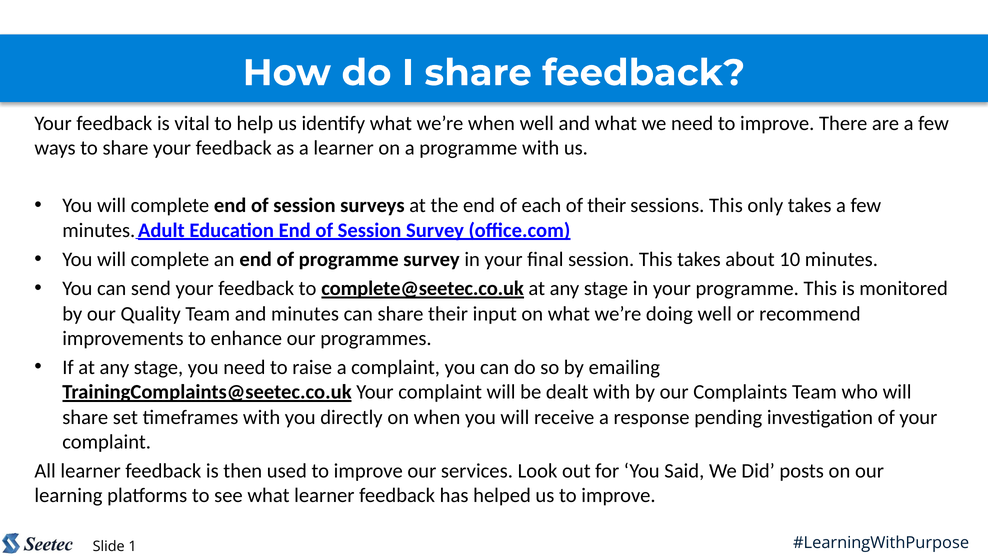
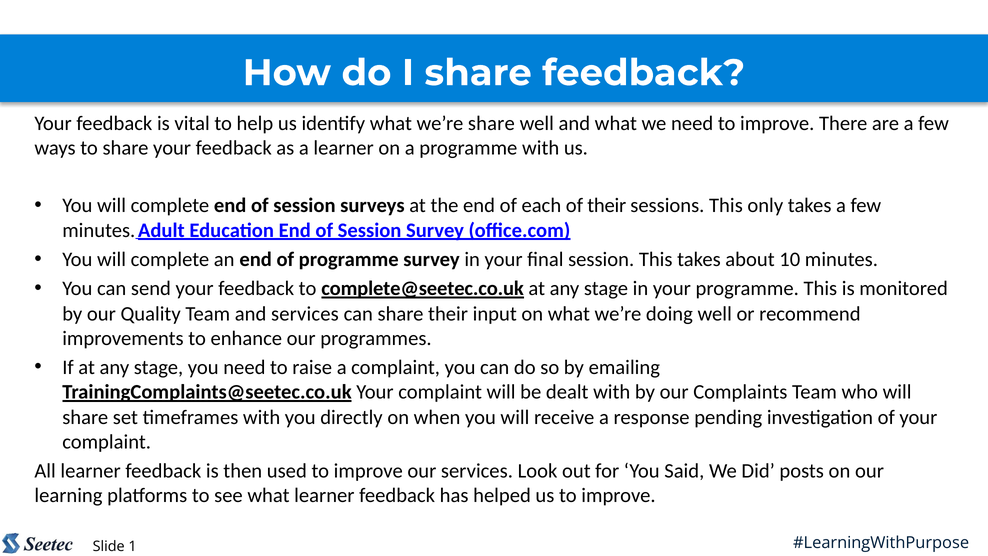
we’re when: when -> share (491, 123)
and minutes: minutes -> services (305, 314)
